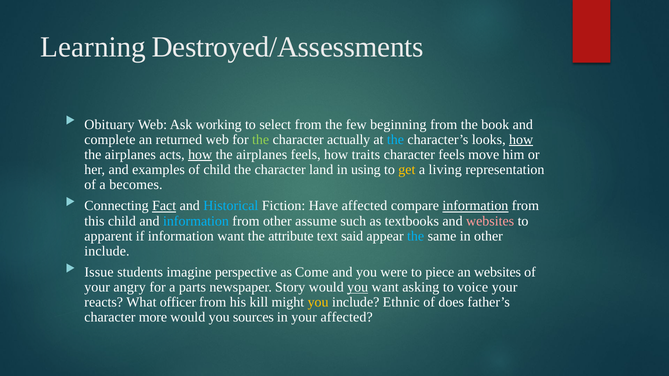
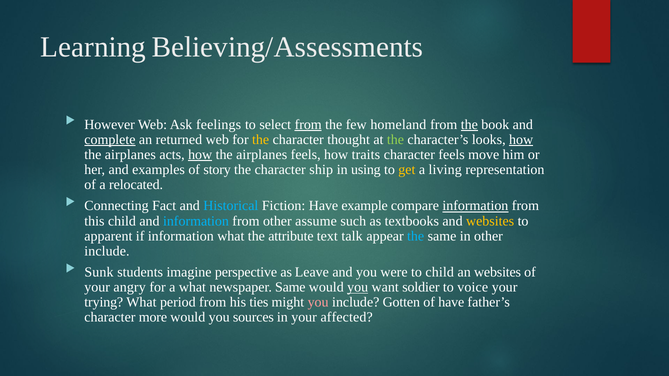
Destroyed/Assessments: Destroyed/Assessments -> Believing/Assessments (287, 47)
Obituary: Obituary -> However (110, 125)
working: working -> feelings (219, 125)
from underline: none -> present (308, 125)
beginning: beginning -> homeland (398, 125)
the underline: none -> present (469, 125)
complete underline: none -> present (110, 140)
the colour: light green -> yellow (261, 140)
actually: actually -> thought (349, 140)
the colour: light blue -> light green (395, 140)
of child: child -> story (217, 170)
land: land -> ship (321, 170)
becomes: becomes -> relocated (136, 185)
Fact underline: present -> none (164, 206)
Have affected: affected -> example (365, 206)
websites colour: pink -> yellow (490, 221)
information want: want -> what (231, 236)
said: said -> talk (352, 236)
Issue: Issue -> Sunk (99, 273)
Come: Come -> Leave (312, 273)
to piece: piece -> child (440, 273)
a parts: parts -> what (192, 288)
newspaper Story: Story -> Same (290, 288)
asking: asking -> soldier (421, 288)
reacts: reacts -> trying (104, 303)
officer: officer -> period (178, 303)
kill: kill -> ties (259, 303)
you colour: yellow -> pink (318, 303)
Ethnic: Ethnic -> Gotten (401, 303)
of does: does -> have (451, 303)
